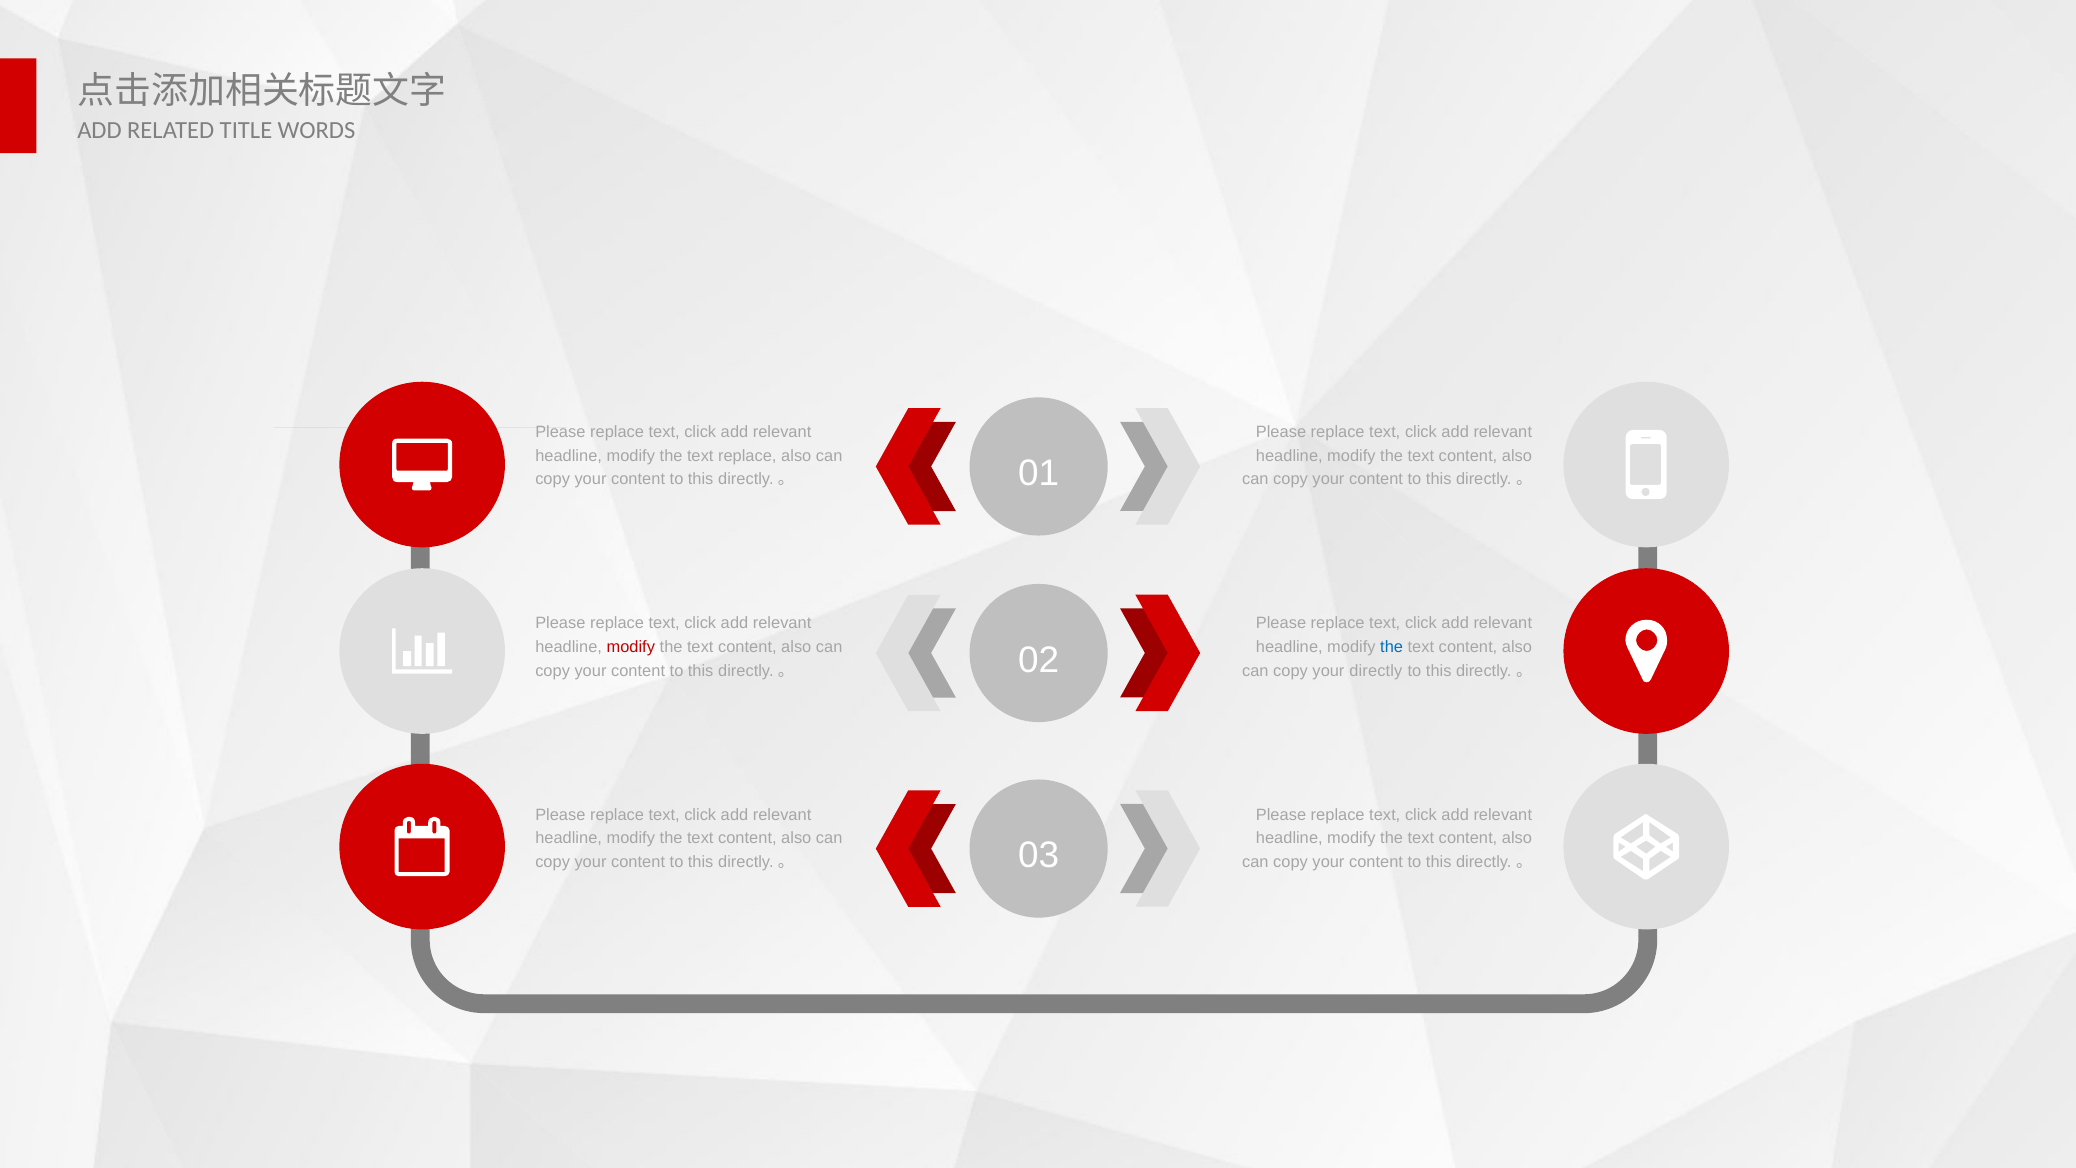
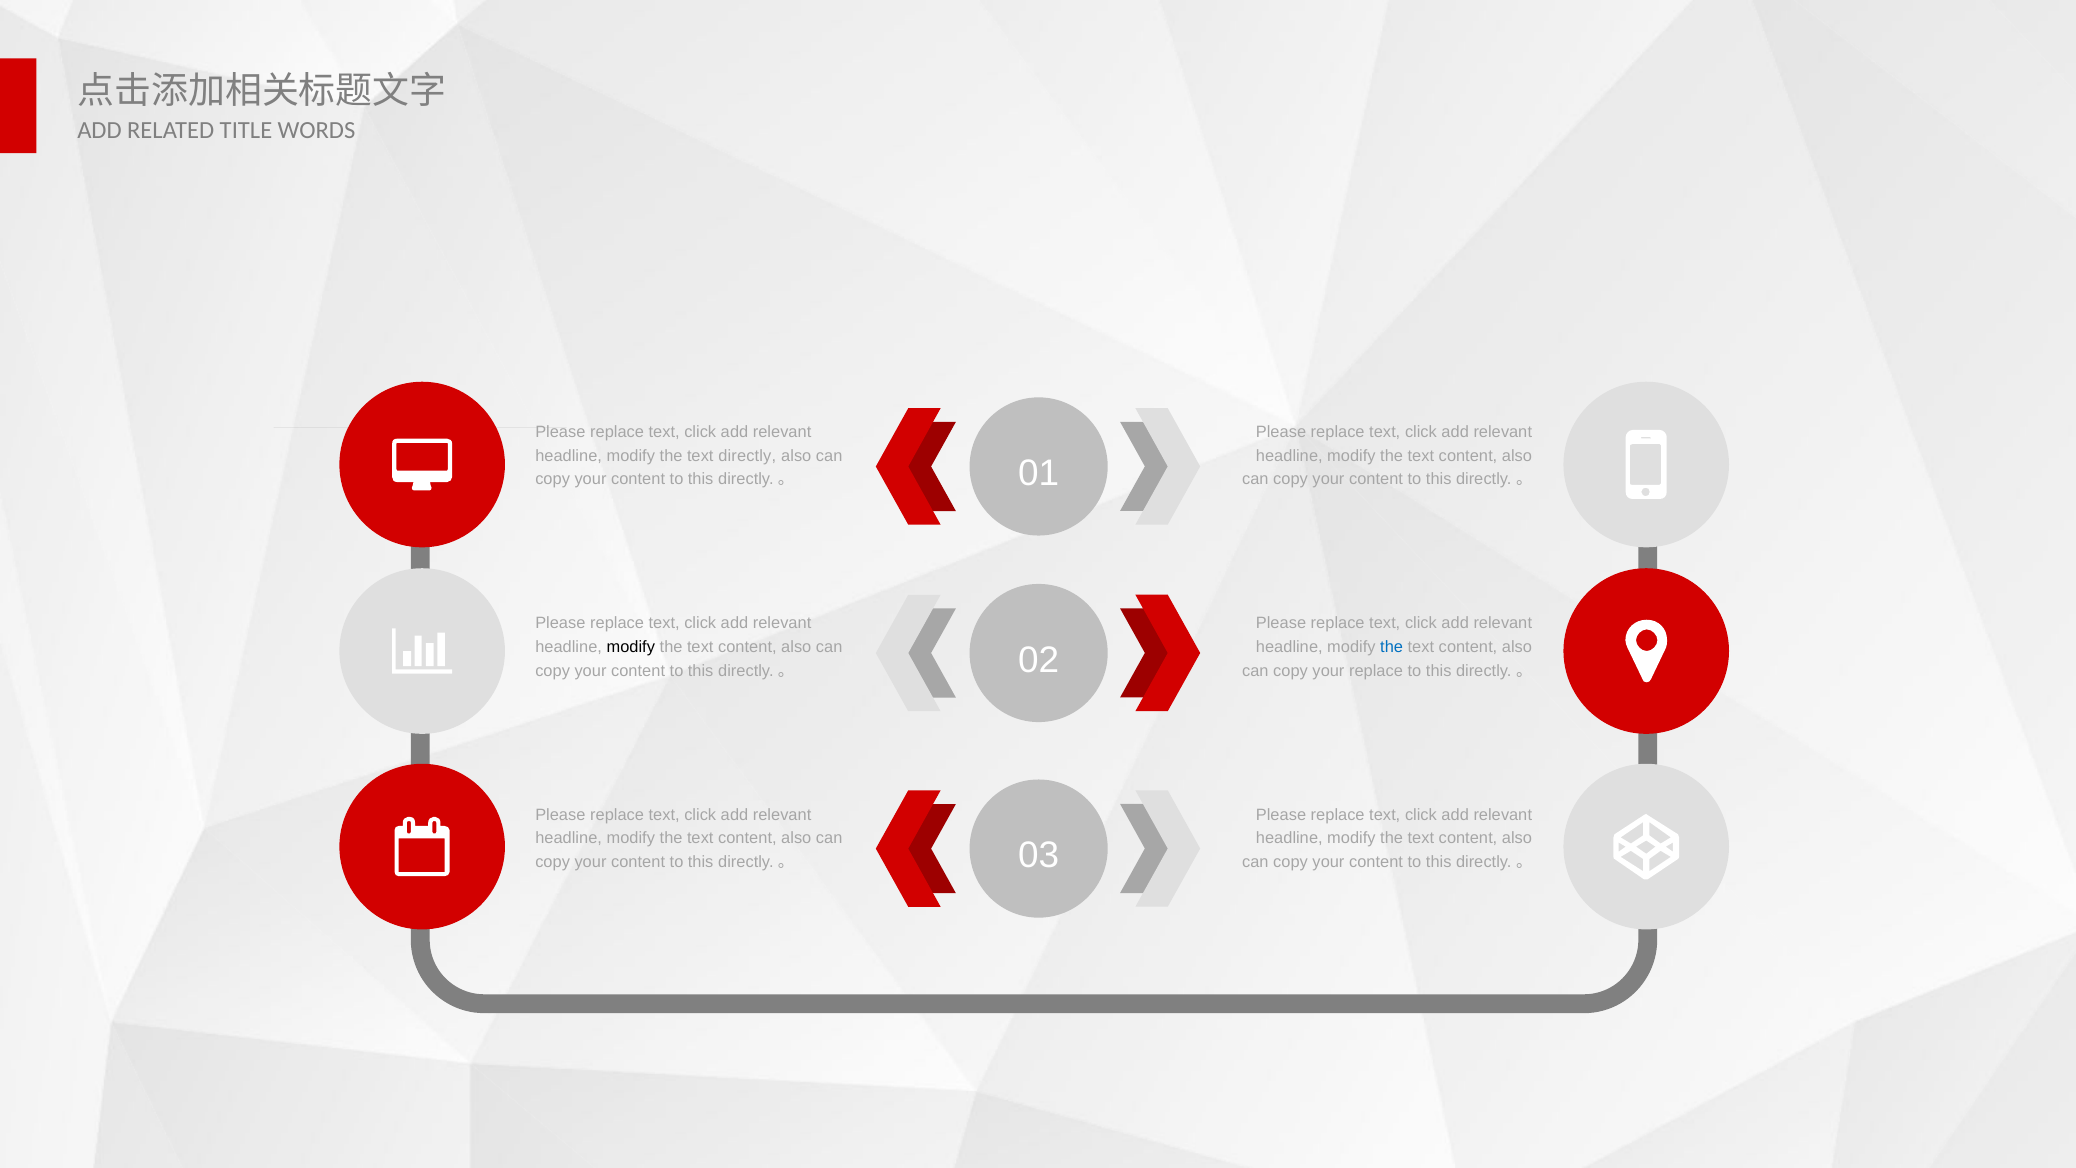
text replace: replace -> directly (747, 456)
modify colour: red -> black (631, 647)
your directly: directly -> replace (1376, 670)
